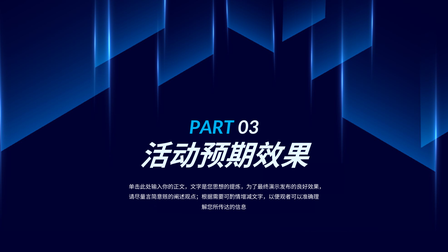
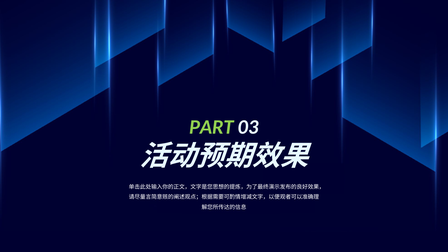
PART colour: light blue -> light green (211, 127)
